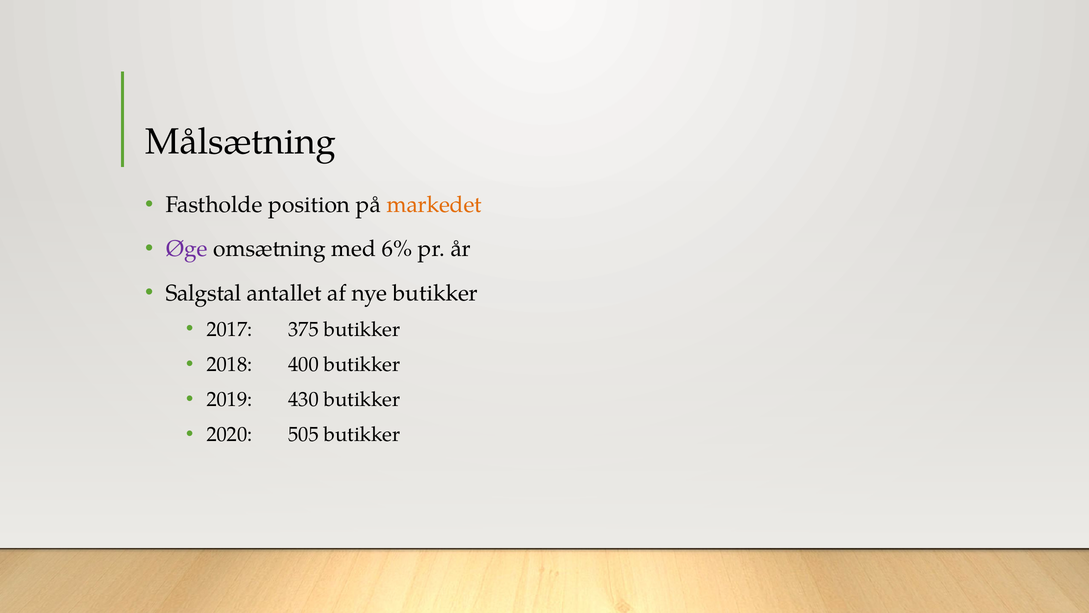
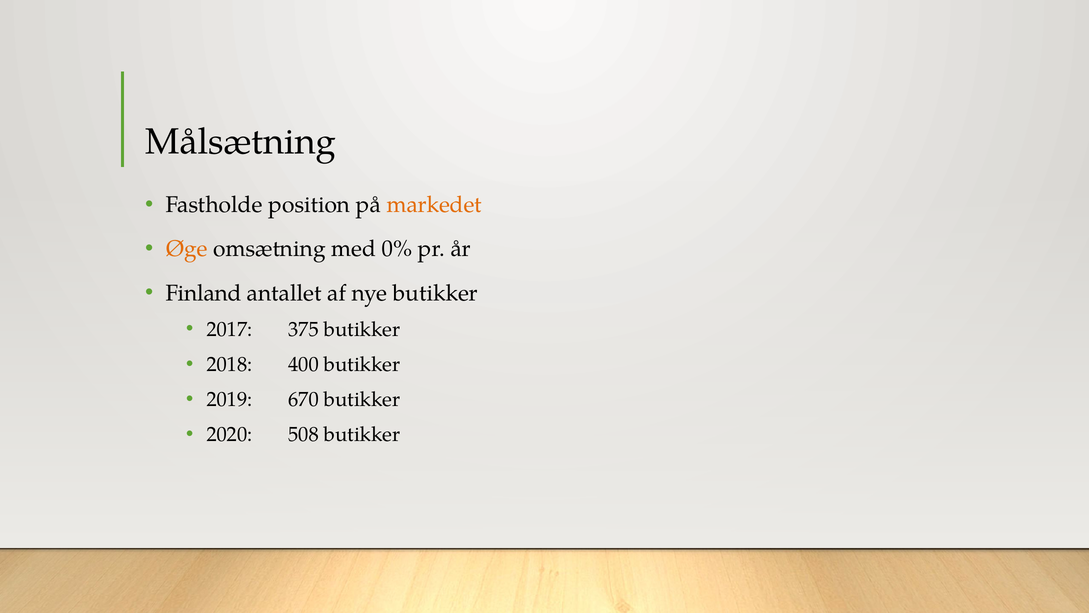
Øge colour: purple -> orange (187, 249)
6%: 6% -> 0% (397, 249)
Salgstal: Salgstal -> Finland (204, 293)
430: 430 -> 670 (303, 399)
505: 505 -> 508 (303, 434)
